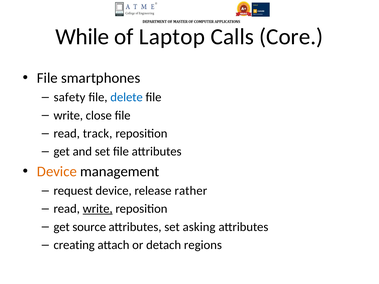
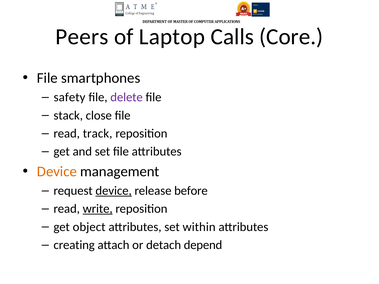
While: While -> Peers (82, 37)
delete colour: blue -> purple (127, 97)
write: write -> stack (68, 115)
device underline: none -> present (114, 191)
rather: rather -> before (191, 191)
source: source -> object (89, 227)
asking: asking -> within (199, 227)
regions: regions -> depend (203, 245)
